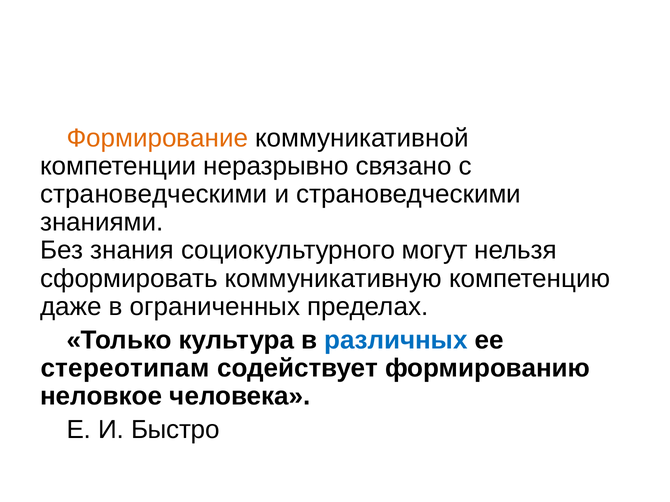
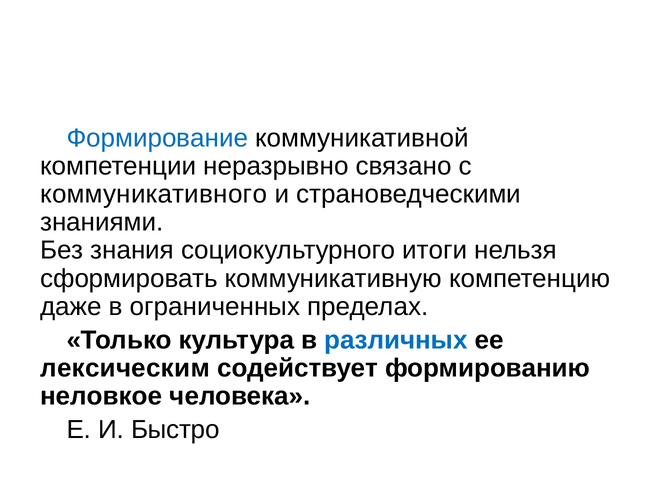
Формирование colour: orange -> blue (157, 138)
страноведческими: страноведческими -> коммуникативного (154, 194)
могут: могут -> итоги (435, 251)
стереотипам: стереотипам -> лексическим (125, 369)
